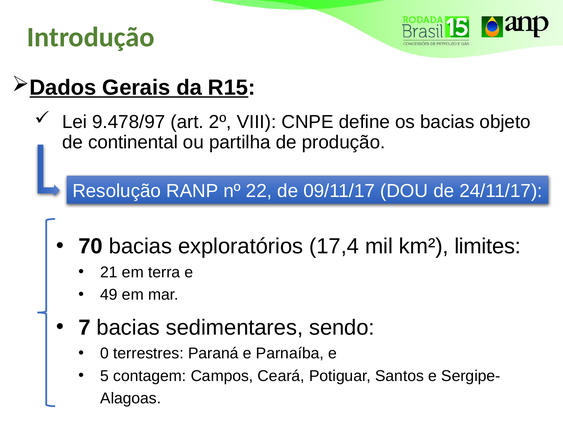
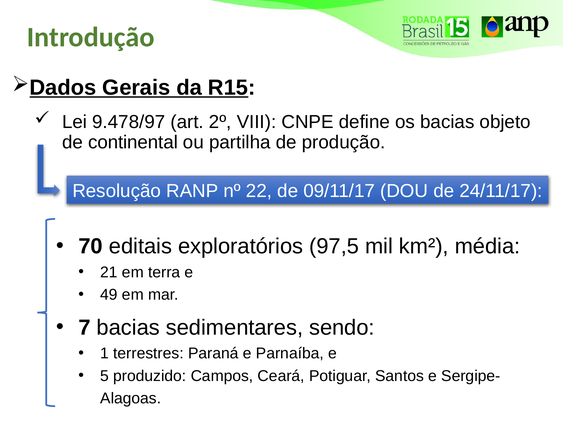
70 bacias: bacias -> editais (140, 247)
17,4: 17,4 -> 97,5 (334, 247)
limites: limites -> média (488, 247)
0: 0 -> 1 (105, 354)
contagem: contagem -> produzido (150, 376)
